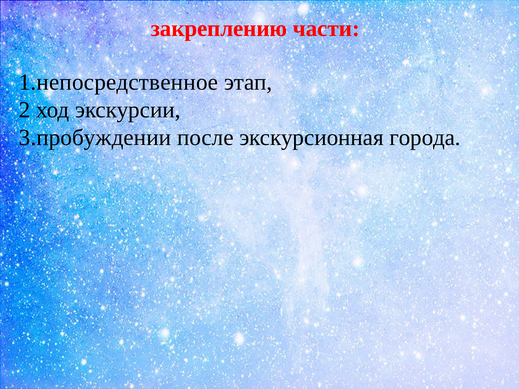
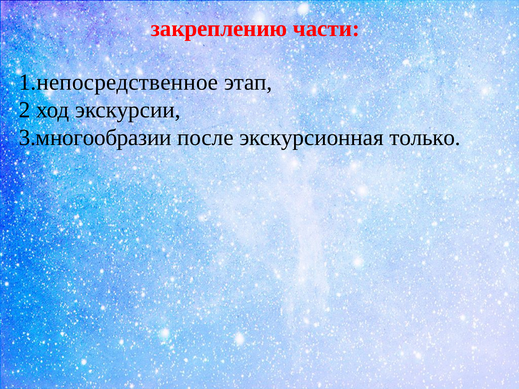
3.пробуждении: 3.пробуждении -> 3.многообразии (95, 138)
города: города -> только (425, 138)
